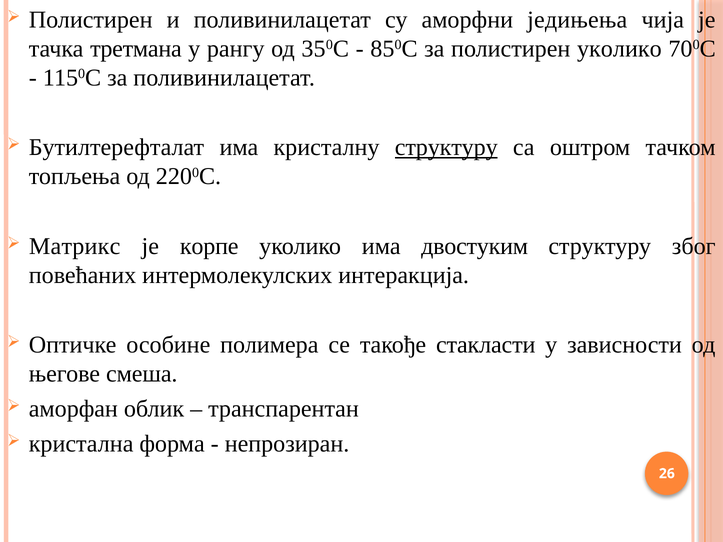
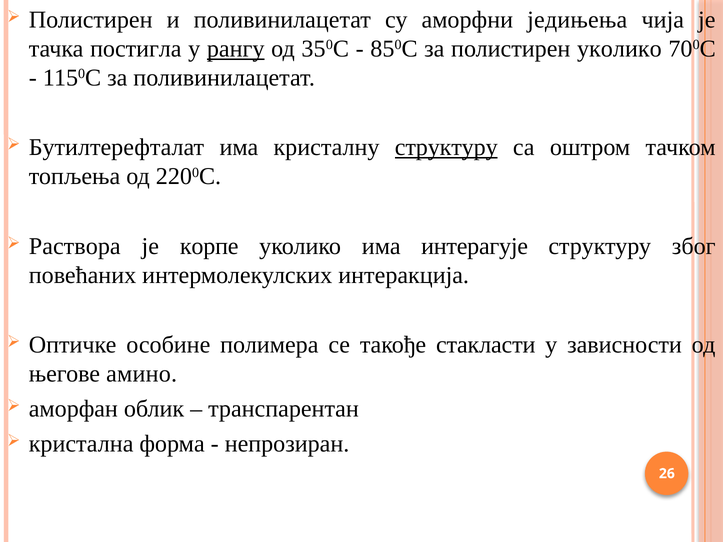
третмана: третмана -> постигла (136, 49)
рангу underline: none -> present (236, 49)
Матрикс: Матрикс -> Раствора (75, 246)
двостуким: двостуким -> интерагује (475, 246)
смеша: смеша -> амино (142, 374)
